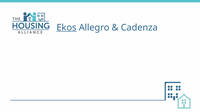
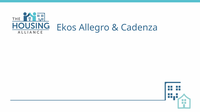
Ekos underline: present -> none (67, 28)
